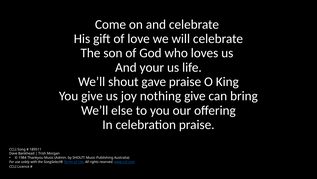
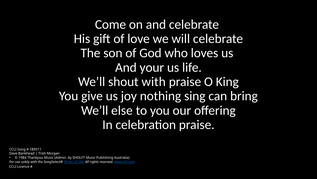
shout gave: gave -> with (154, 81)
nothing give: give -> sing (195, 96)
